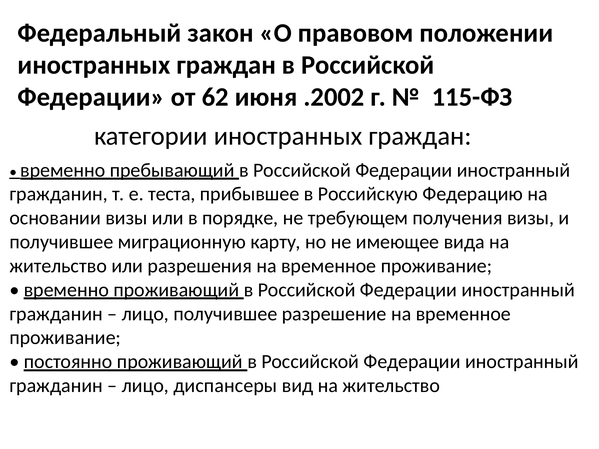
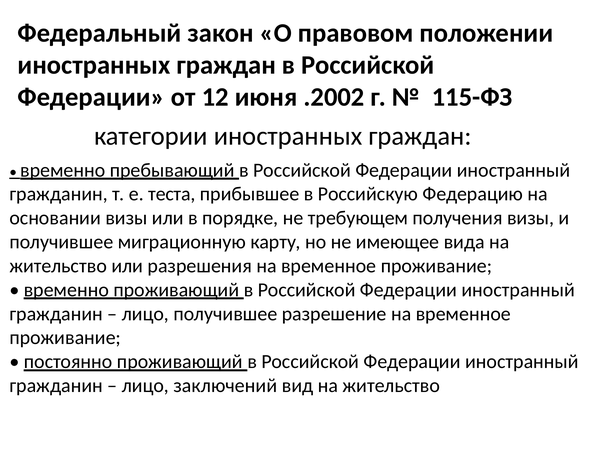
62: 62 -> 12 (215, 97)
диспансеры: диспансеры -> заключений (225, 386)
